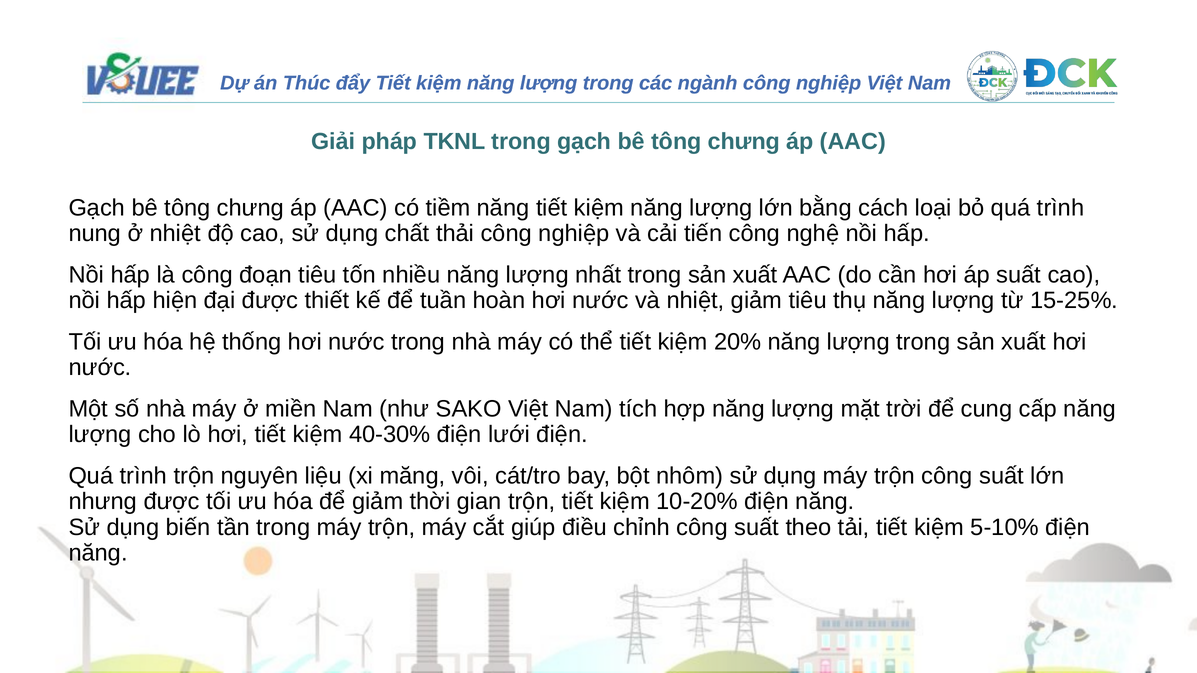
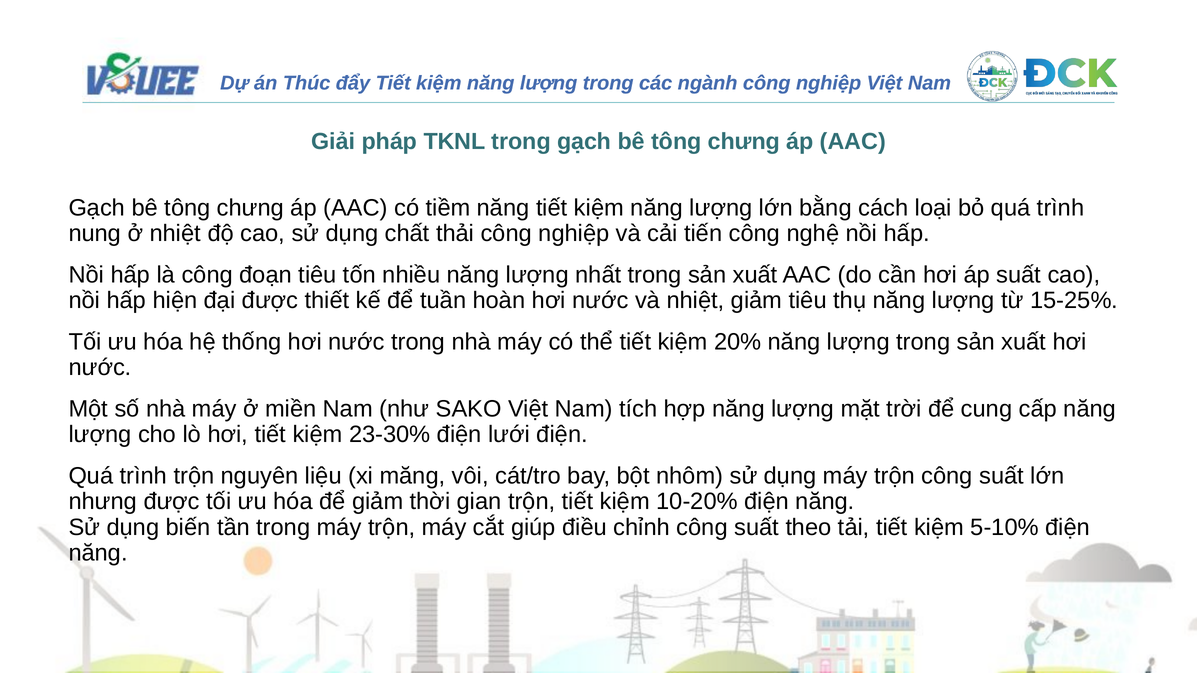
40-30%: 40-30% -> 23-30% (390, 435)
